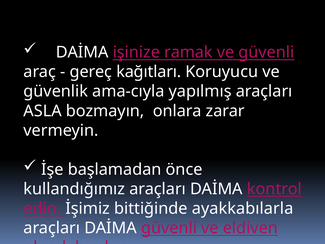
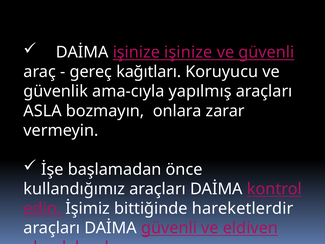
işinize ramak: ramak -> işinize (188, 52)
ayakkabılarla: ayakkabılarla -> hareketlerdir (243, 208)
